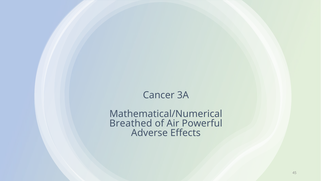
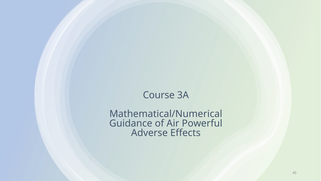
Cancer: Cancer -> Course (159, 95)
Breathed: Breathed -> Guidance (131, 123)
